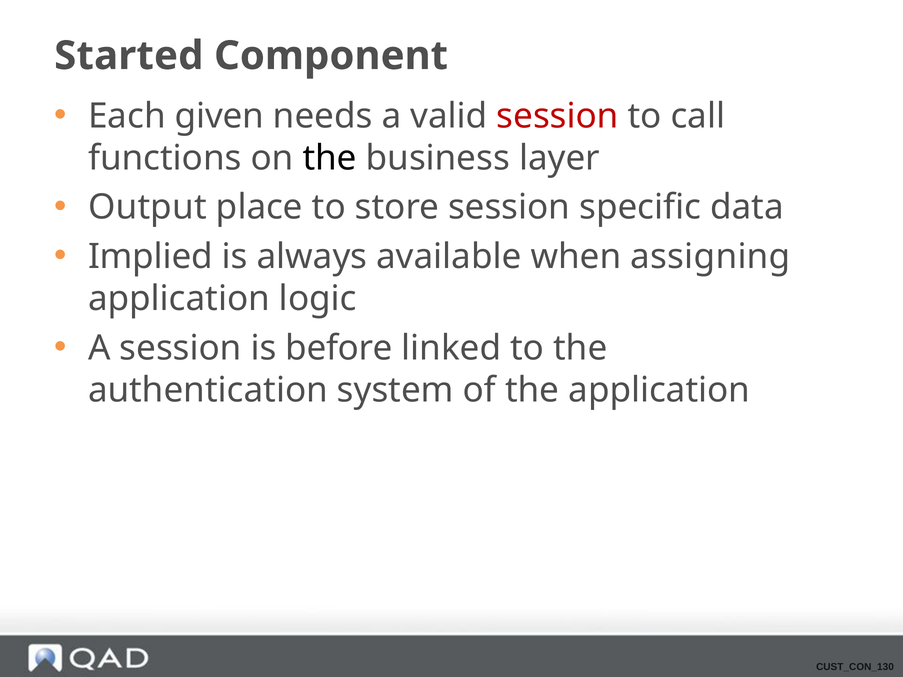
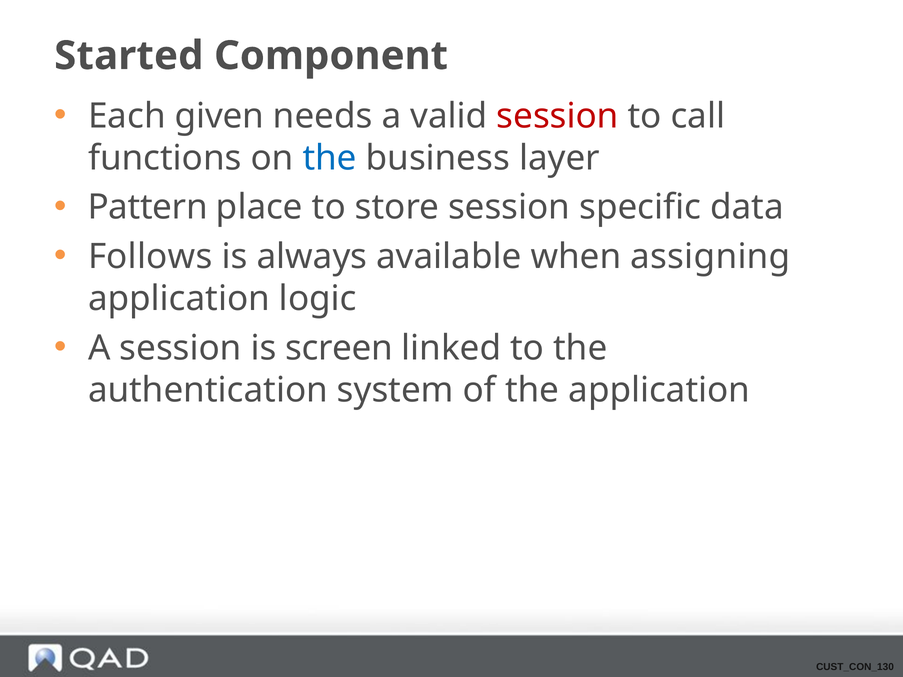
the colour: black -> blue (330, 158)
Output: Output -> Pattern (148, 207)
Implied: Implied -> Follows (150, 257)
before: before -> screen (339, 348)
